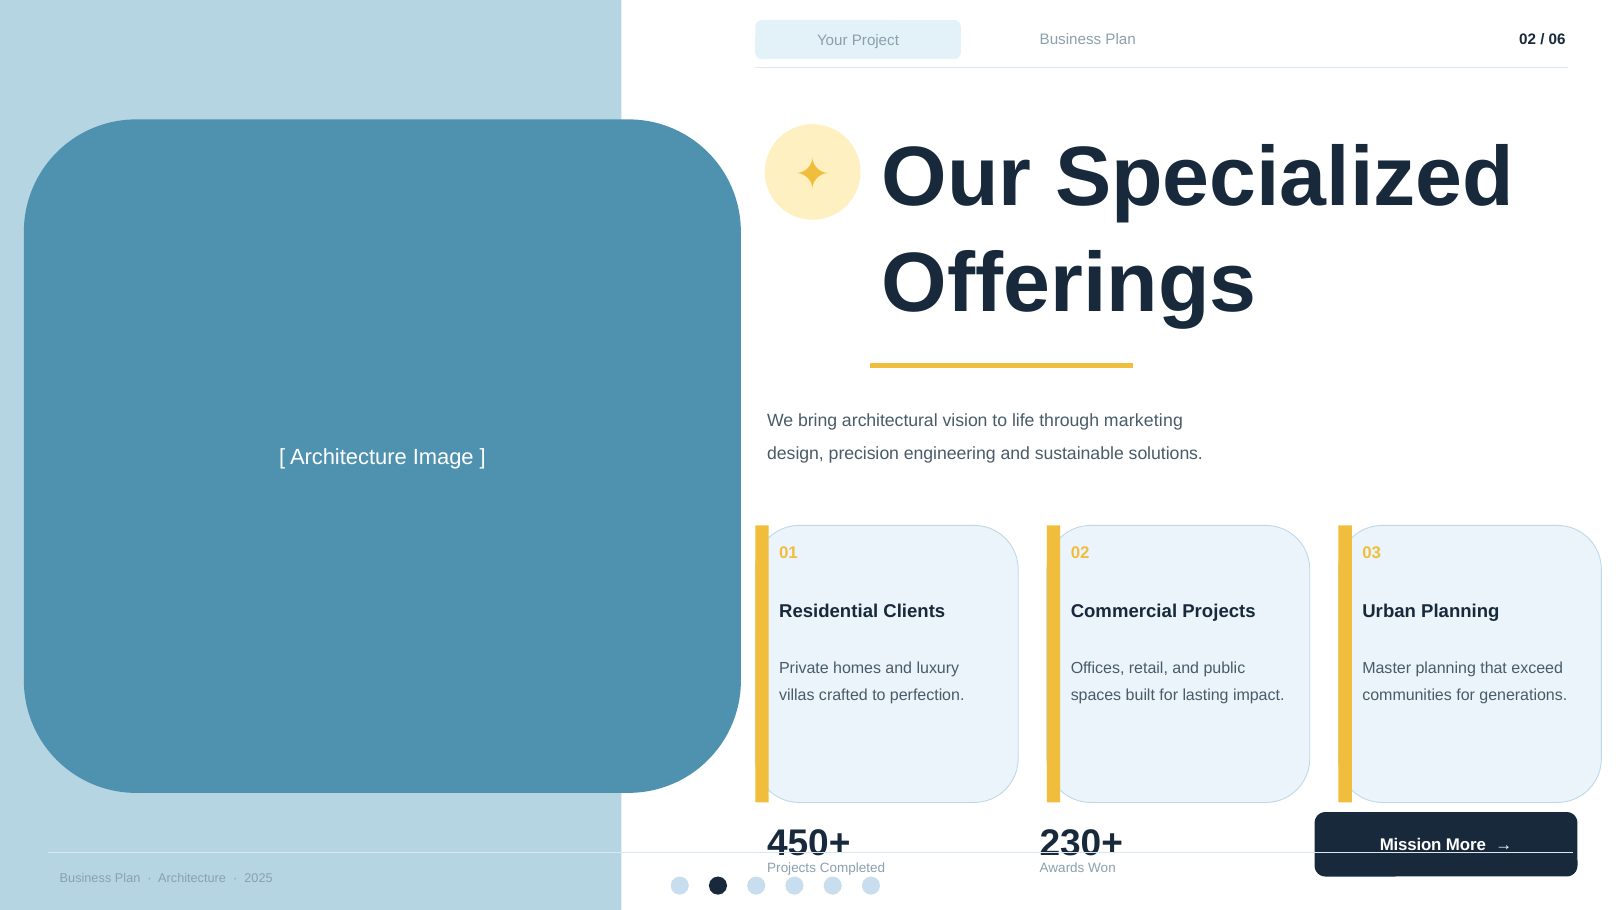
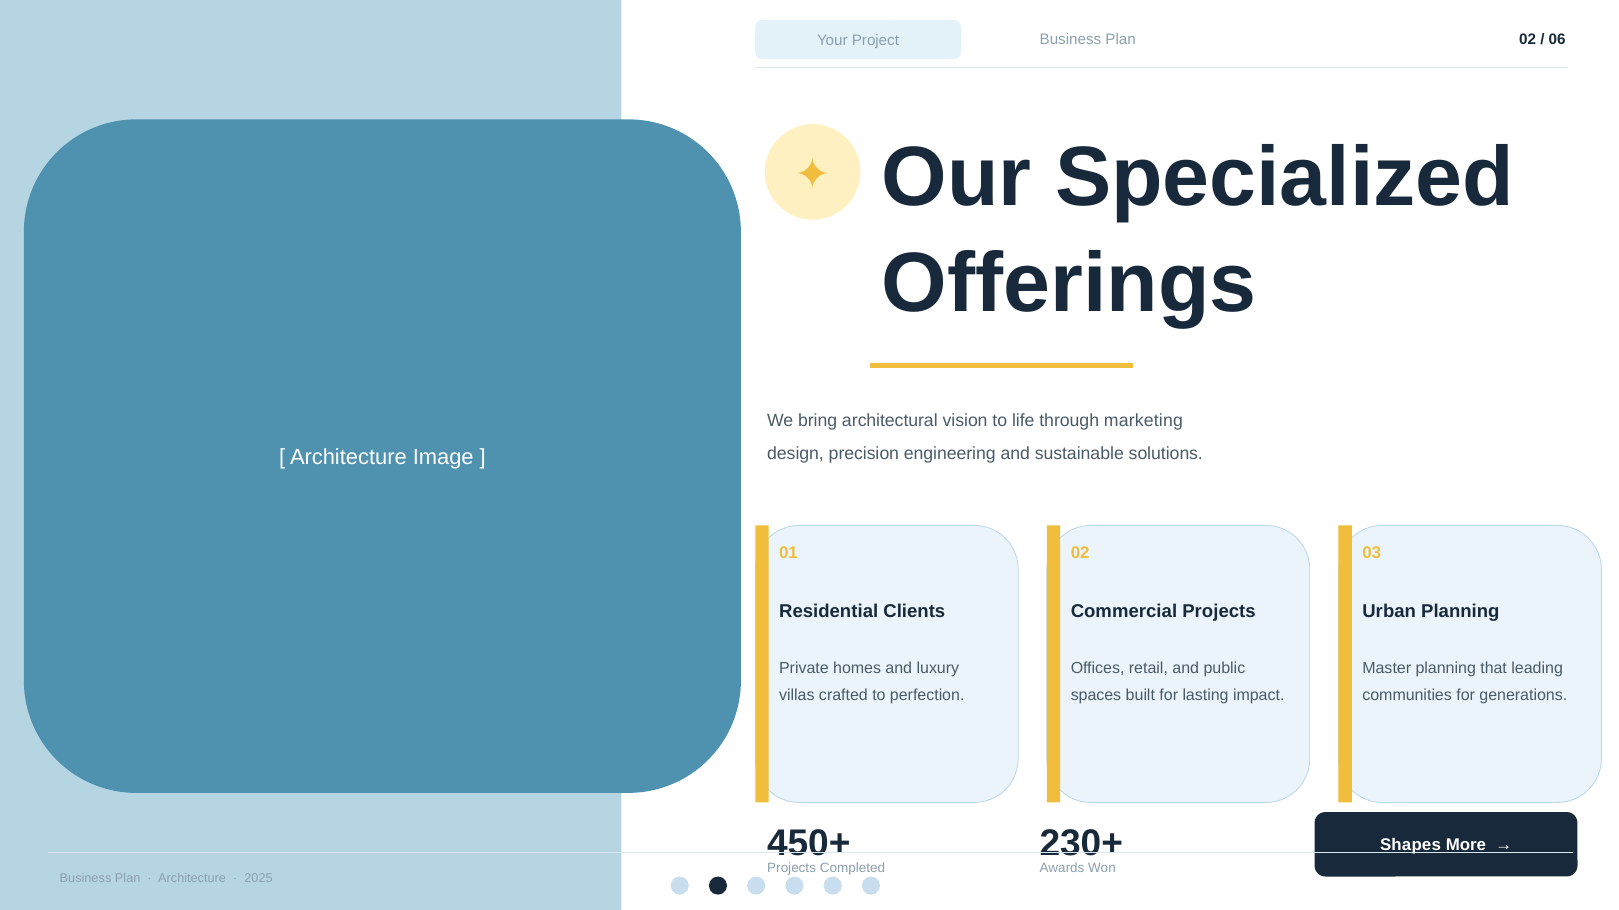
exceed: exceed -> leading (1537, 668)
Mission: Mission -> Shapes (1410, 846)
